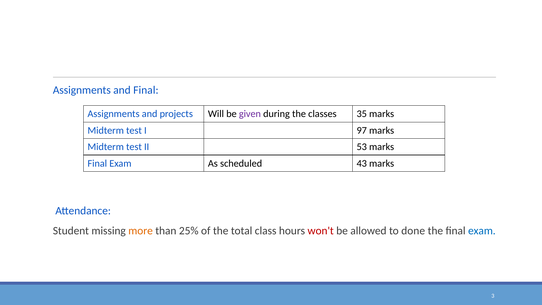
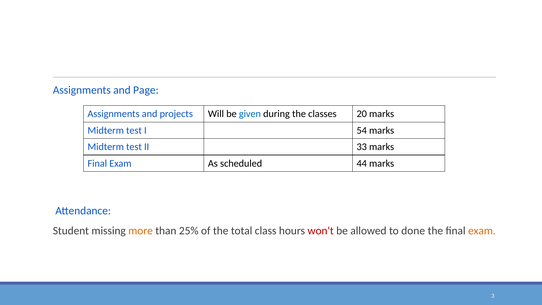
and Final: Final -> Page (146, 90)
given colour: purple -> blue (250, 114)
35: 35 -> 20 (362, 114)
97: 97 -> 54 (362, 130)
53: 53 -> 33 (362, 147)
43: 43 -> 44 (362, 163)
exam colour: blue -> orange (482, 231)
